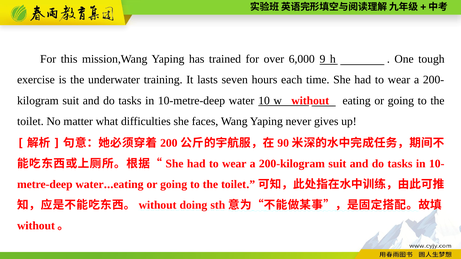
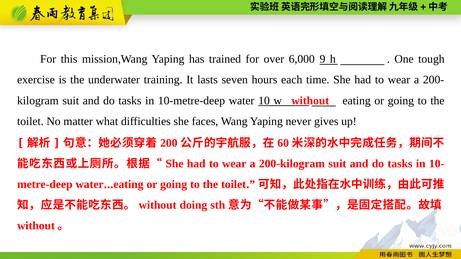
90: 90 -> 60 (283, 143)
